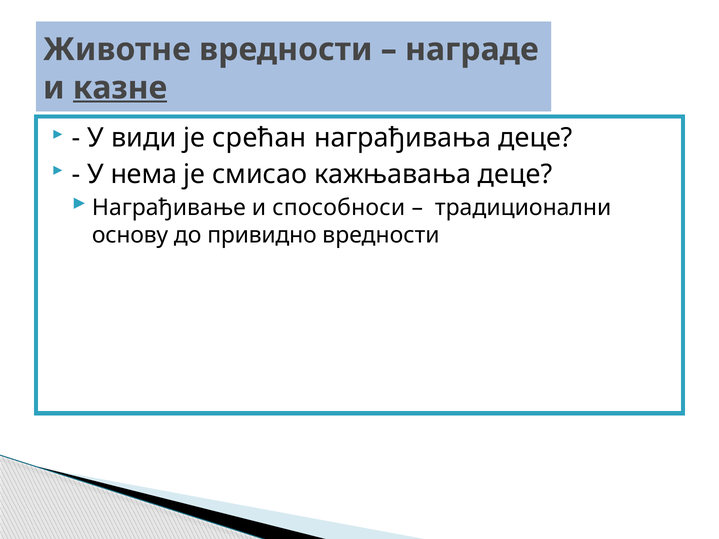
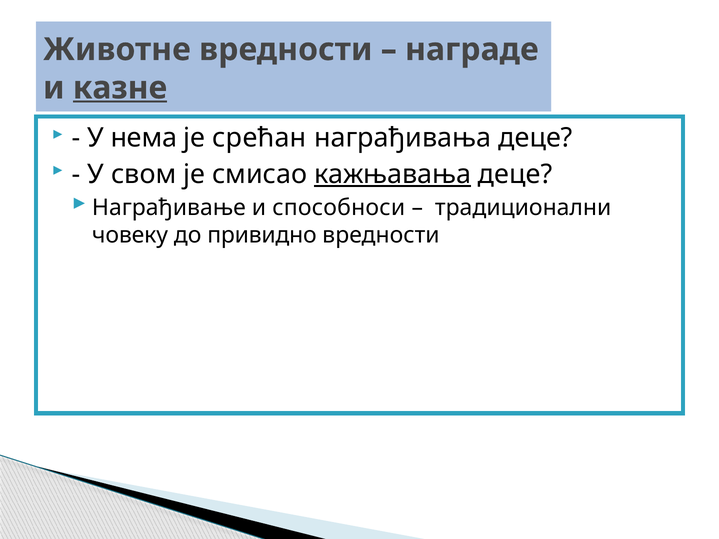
види: види -> нема (144, 138)
нема: нема -> свом (144, 175)
кажњавања underline: none -> present (393, 175)
основу: основу -> човеку (130, 235)
